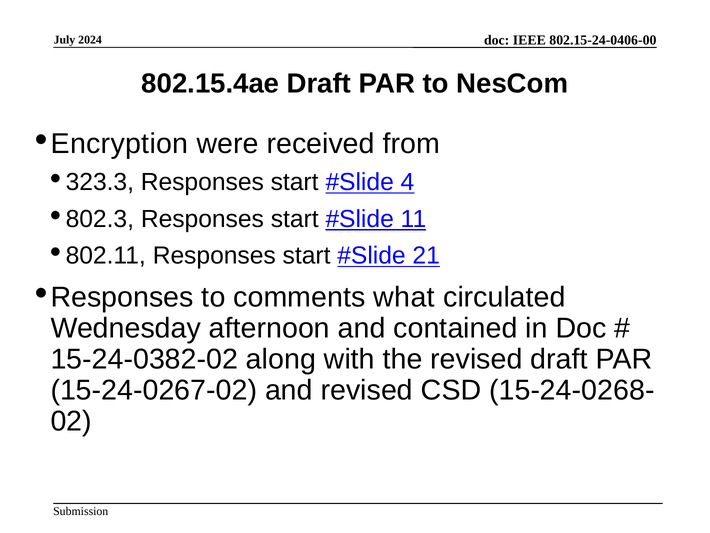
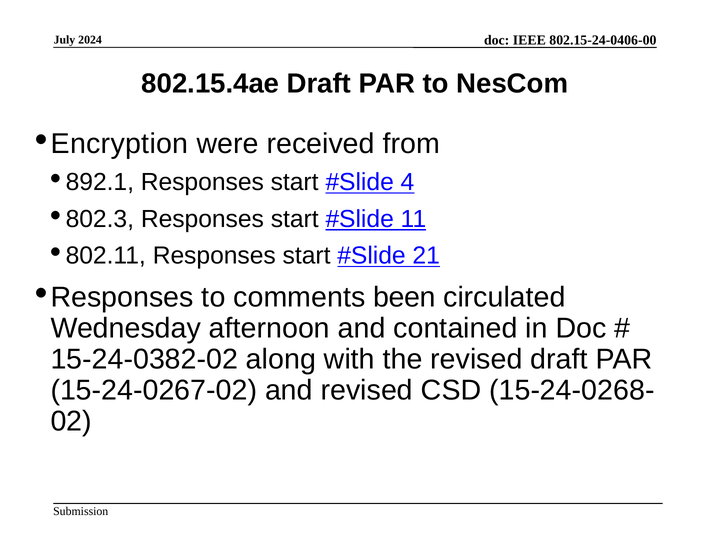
323.3: 323.3 -> 892.1 (100, 182)
what: what -> been (404, 297)
